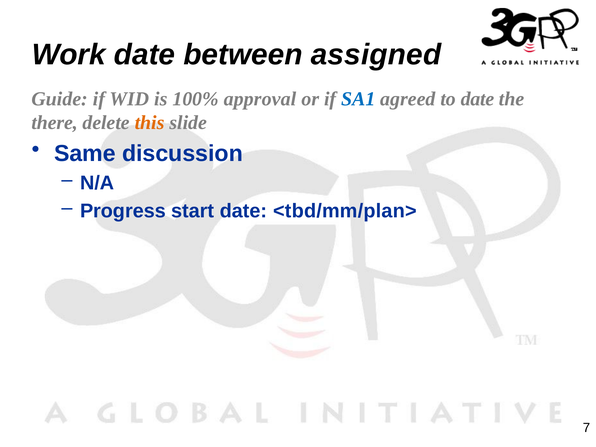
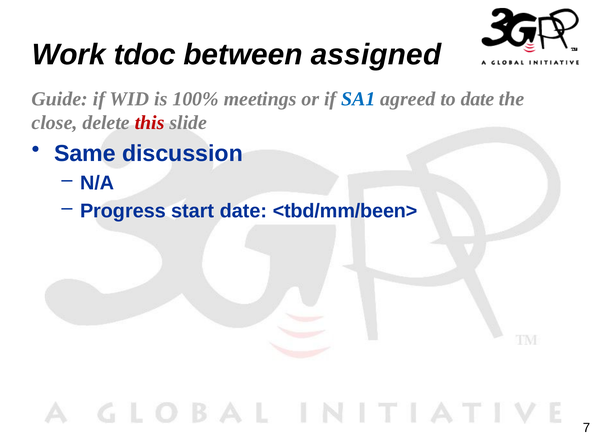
Work date: date -> tdoc (145, 55)
approval: approval -> meetings (260, 99)
there: there -> close (55, 123)
this colour: orange -> red (150, 123)
<tbd/mm/plan>: <tbd/mm/plan> -> <tbd/mm/been> (345, 211)
